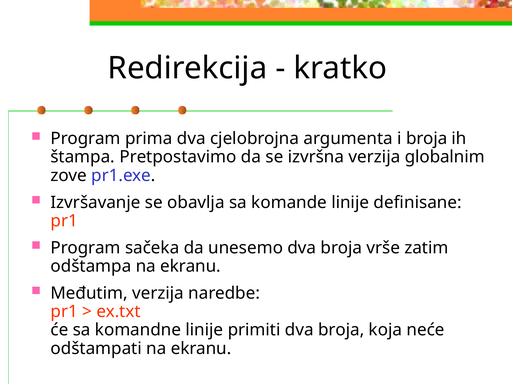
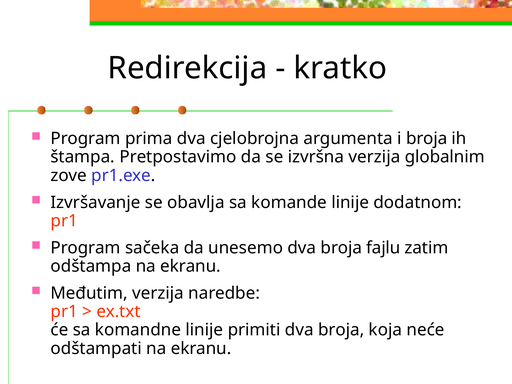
definisane: definisane -> dodatnom (418, 202)
vrše: vrše -> fajlu (383, 248)
